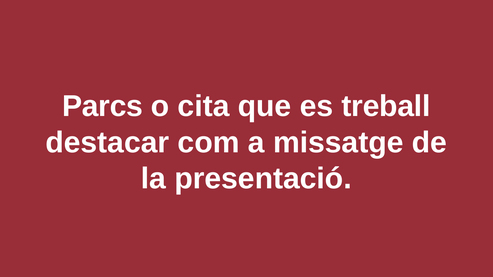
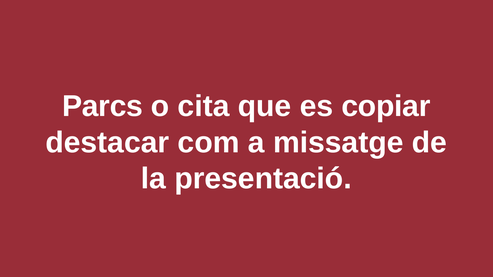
treball: treball -> copiar (386, 106)
